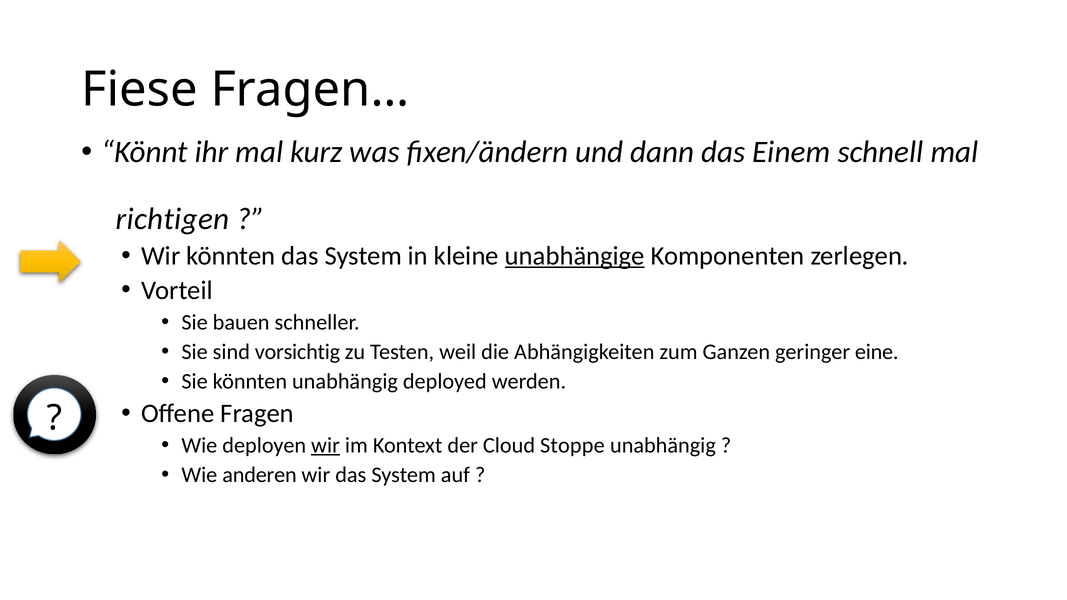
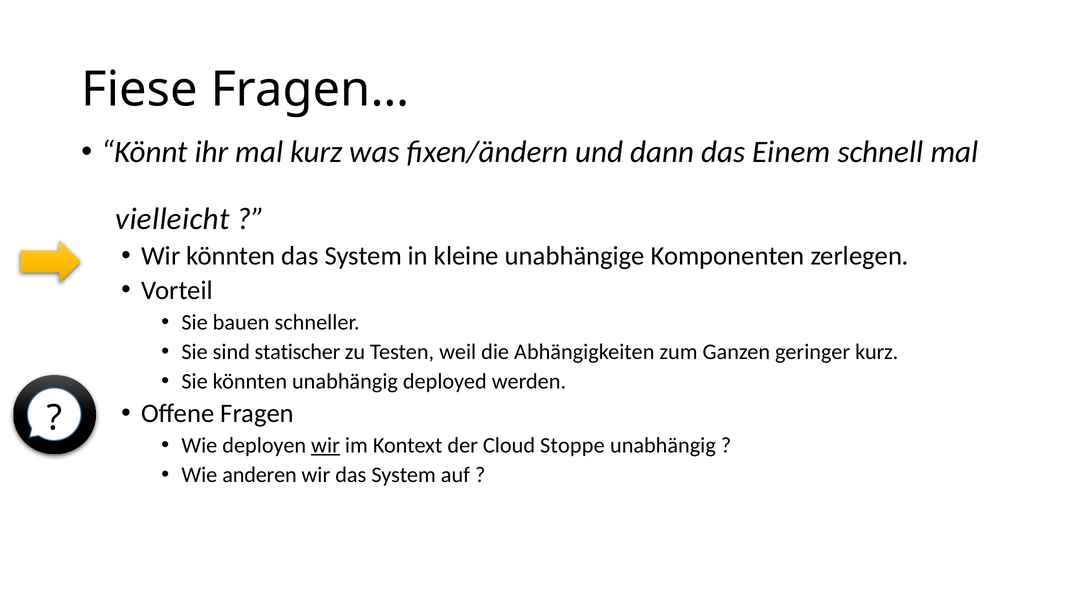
richtigen: richtigen -> vielleicht (172, 219)
unabhängige underline: present -> none (575, 256)
vorsichtig: vorsichtig -> statischer (297, 352)
geringer eine: eine -> kurz (877, 352)
